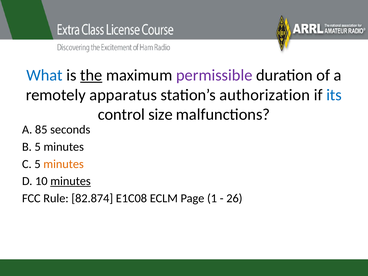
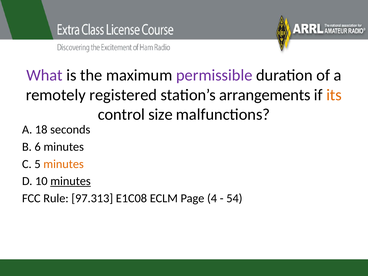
What colour: blue -> purple (44, 75)
the underline: present -> none (91, 75)
apparatus: apparatus -> registered (123, 95)
authorization: authorization -> arrangements (265, 95)
its colour: blue -> orange (334, 95)
85: 85 -> 18 (41, 130)
B 5: 5 -> 6 (38, 147)
82.874: 82.874 -> 97.313 (92, 198)
1: 1 -> 4 (212, 198)
26: 26 -> 54 (234, 198)
